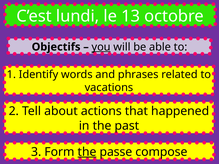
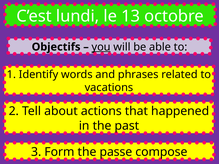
the underline: present -> none (87, 152)
